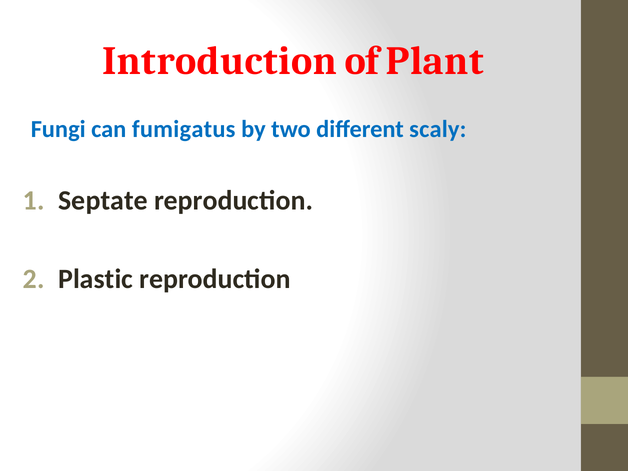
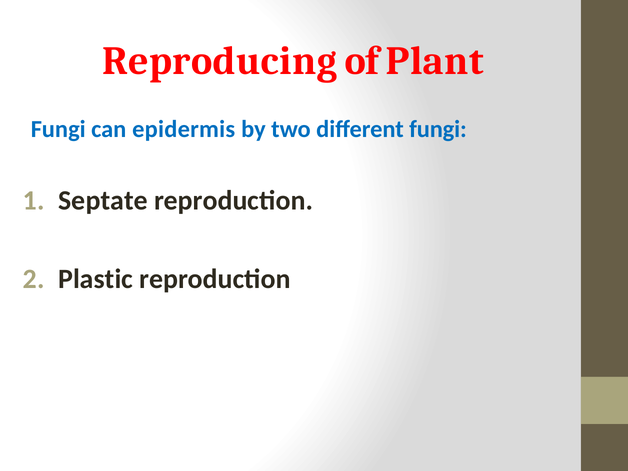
Introduction: Introduction -> Reproducing (220, 61)
fumigatus: fumigatus -> epidermis (184, 129)
different scaly: scaly -> fungi (438, 129)
